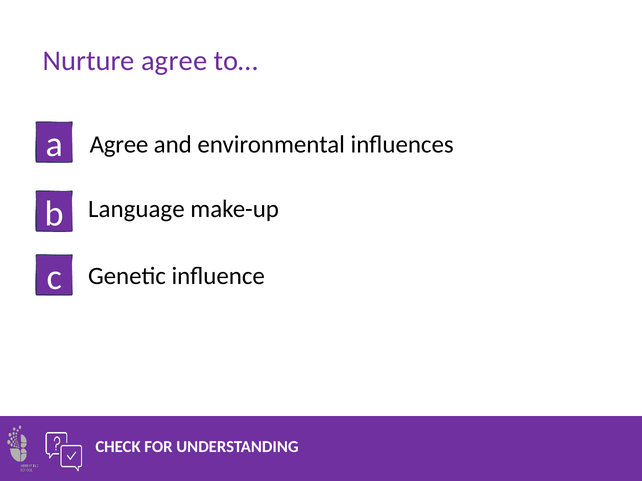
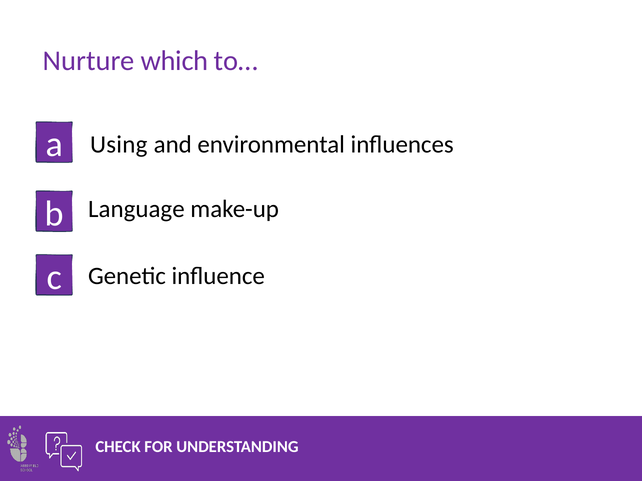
Nurture agree: agree -> which (174, 61)
Agree: Agree -> Using (119, 145)
